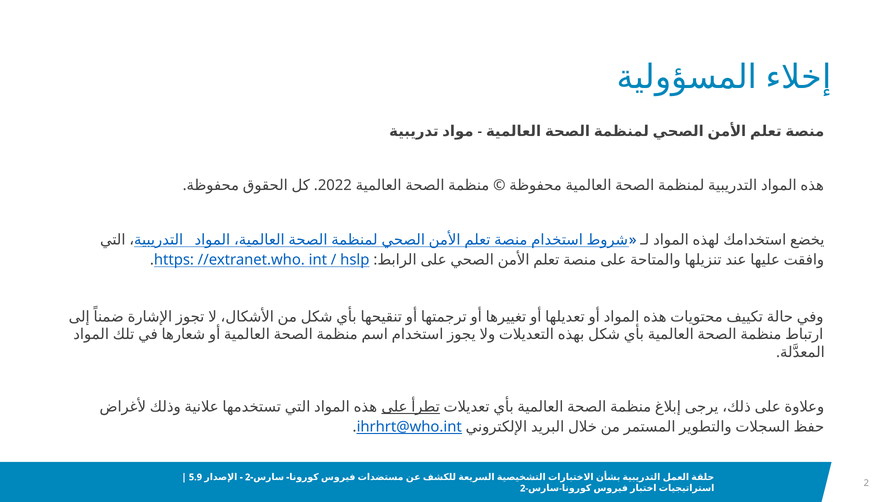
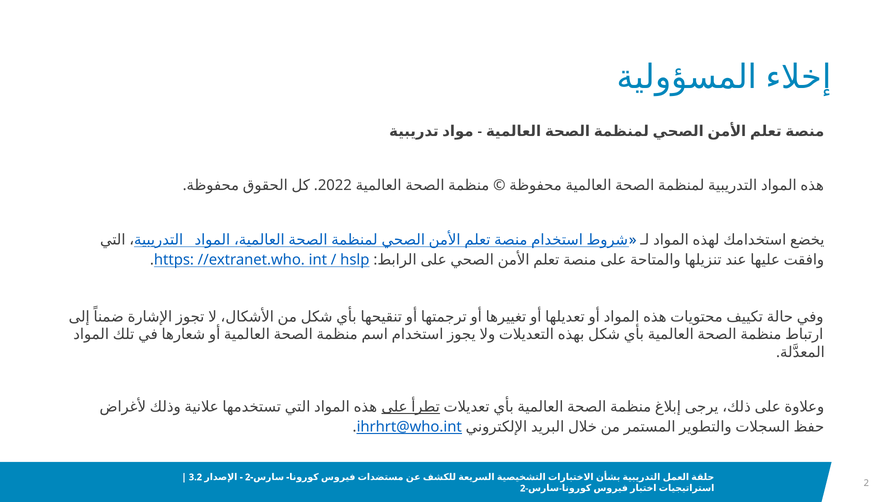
5.9: 5.9 -> 3.2 (195, 477)
